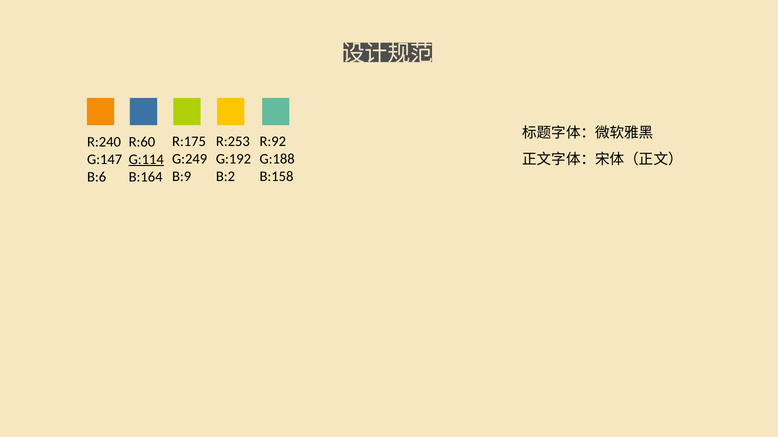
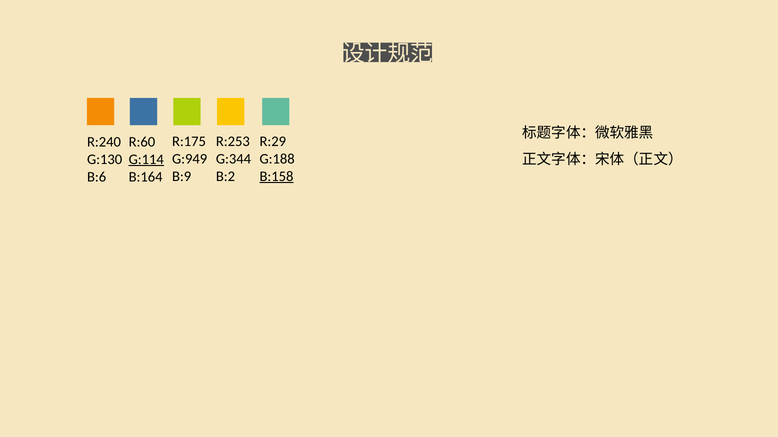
R:92: R:92 -> R:29 (273, 141)
G:192: G:192 -> G:344 (233, 159)
G:249: G:249 -> G:949 (190, 159)
G:147: G:147 -> G:130 (105, 159)
B:158 underline: none -> present (276, 176)
